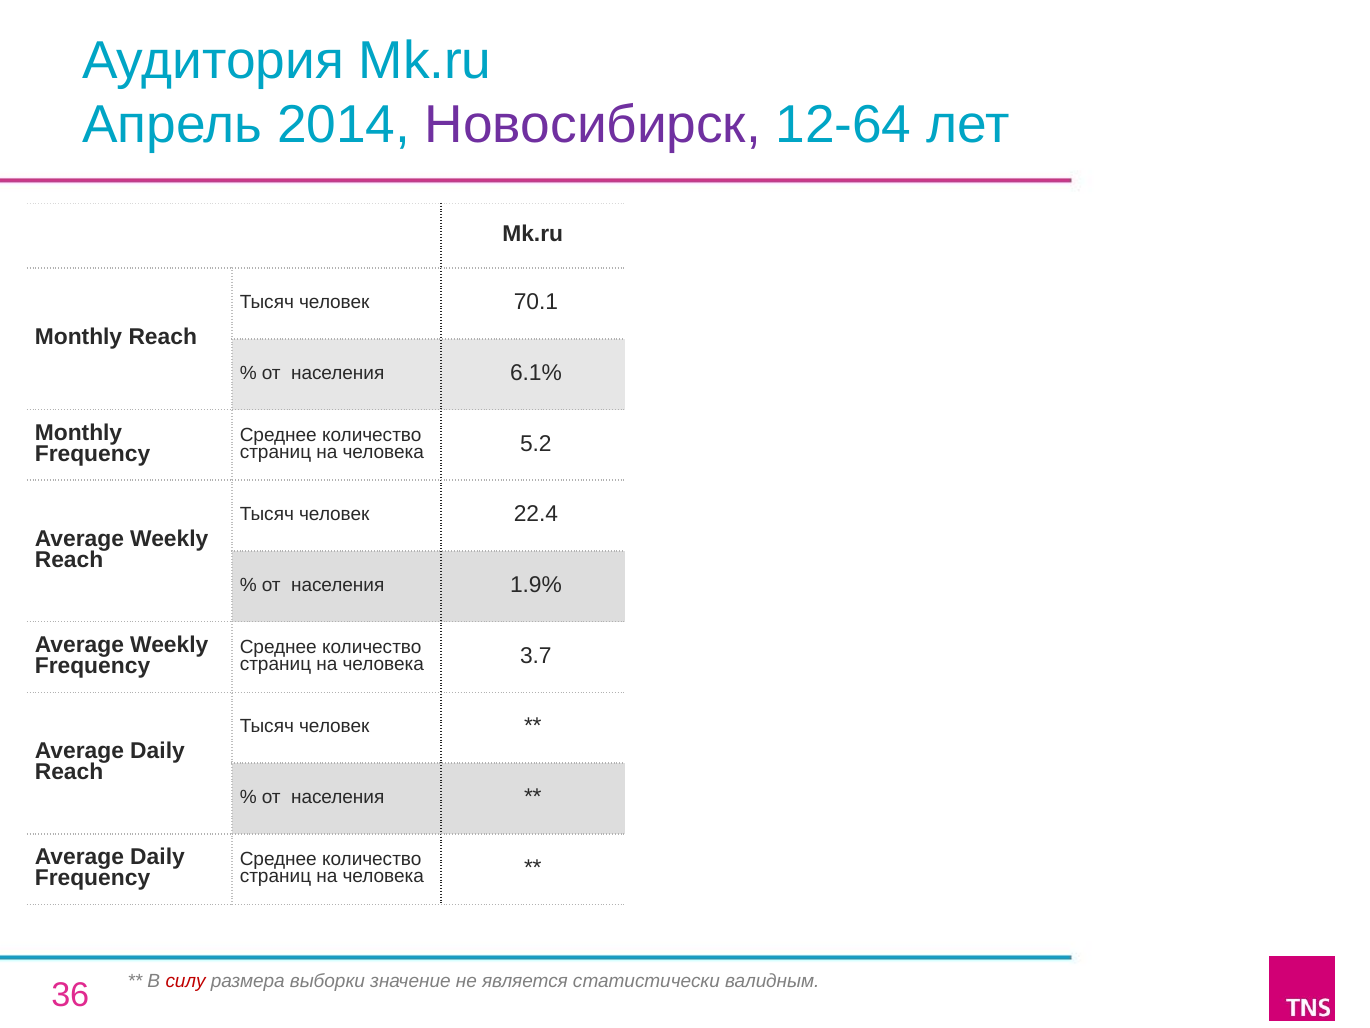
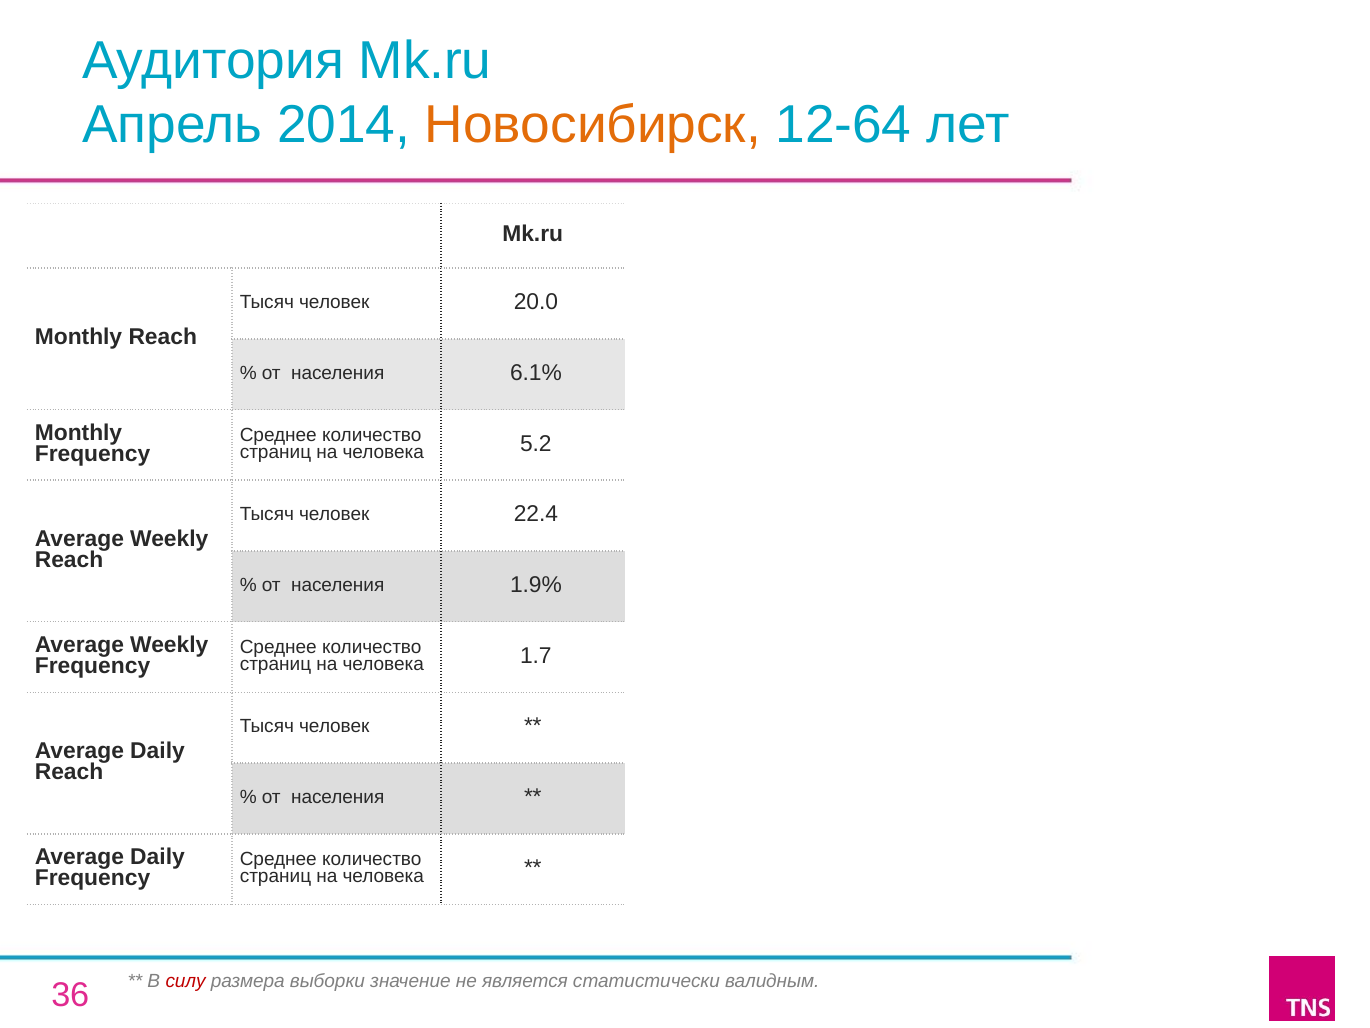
Новосибирск colour: purple -> orange (593, 125)
70.1: 70.1 -> 20.0 (536, 302)
3.7: 3.7 -> 1.7 (536, 655)
